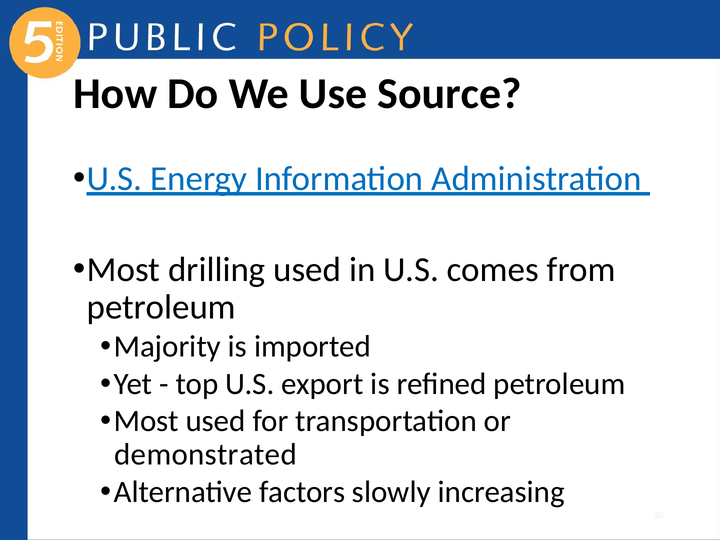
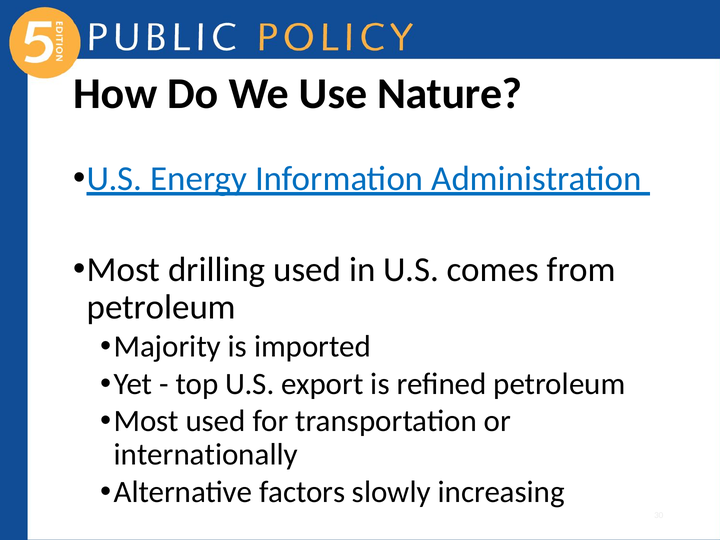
Source: Source -> Nature (450, 94)
demonstrated: demonstrated -> internationally (206, 455)
